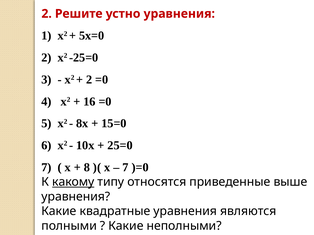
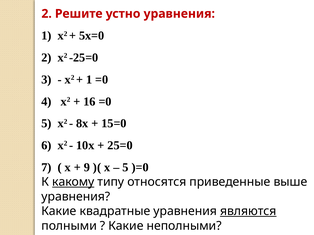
2: 2 -> 1 (89, 80)
8: 8 -> 9 (87, 168)
7: 7 -> 5 (125, 168)
являются underline: none -> present (248, 212)
